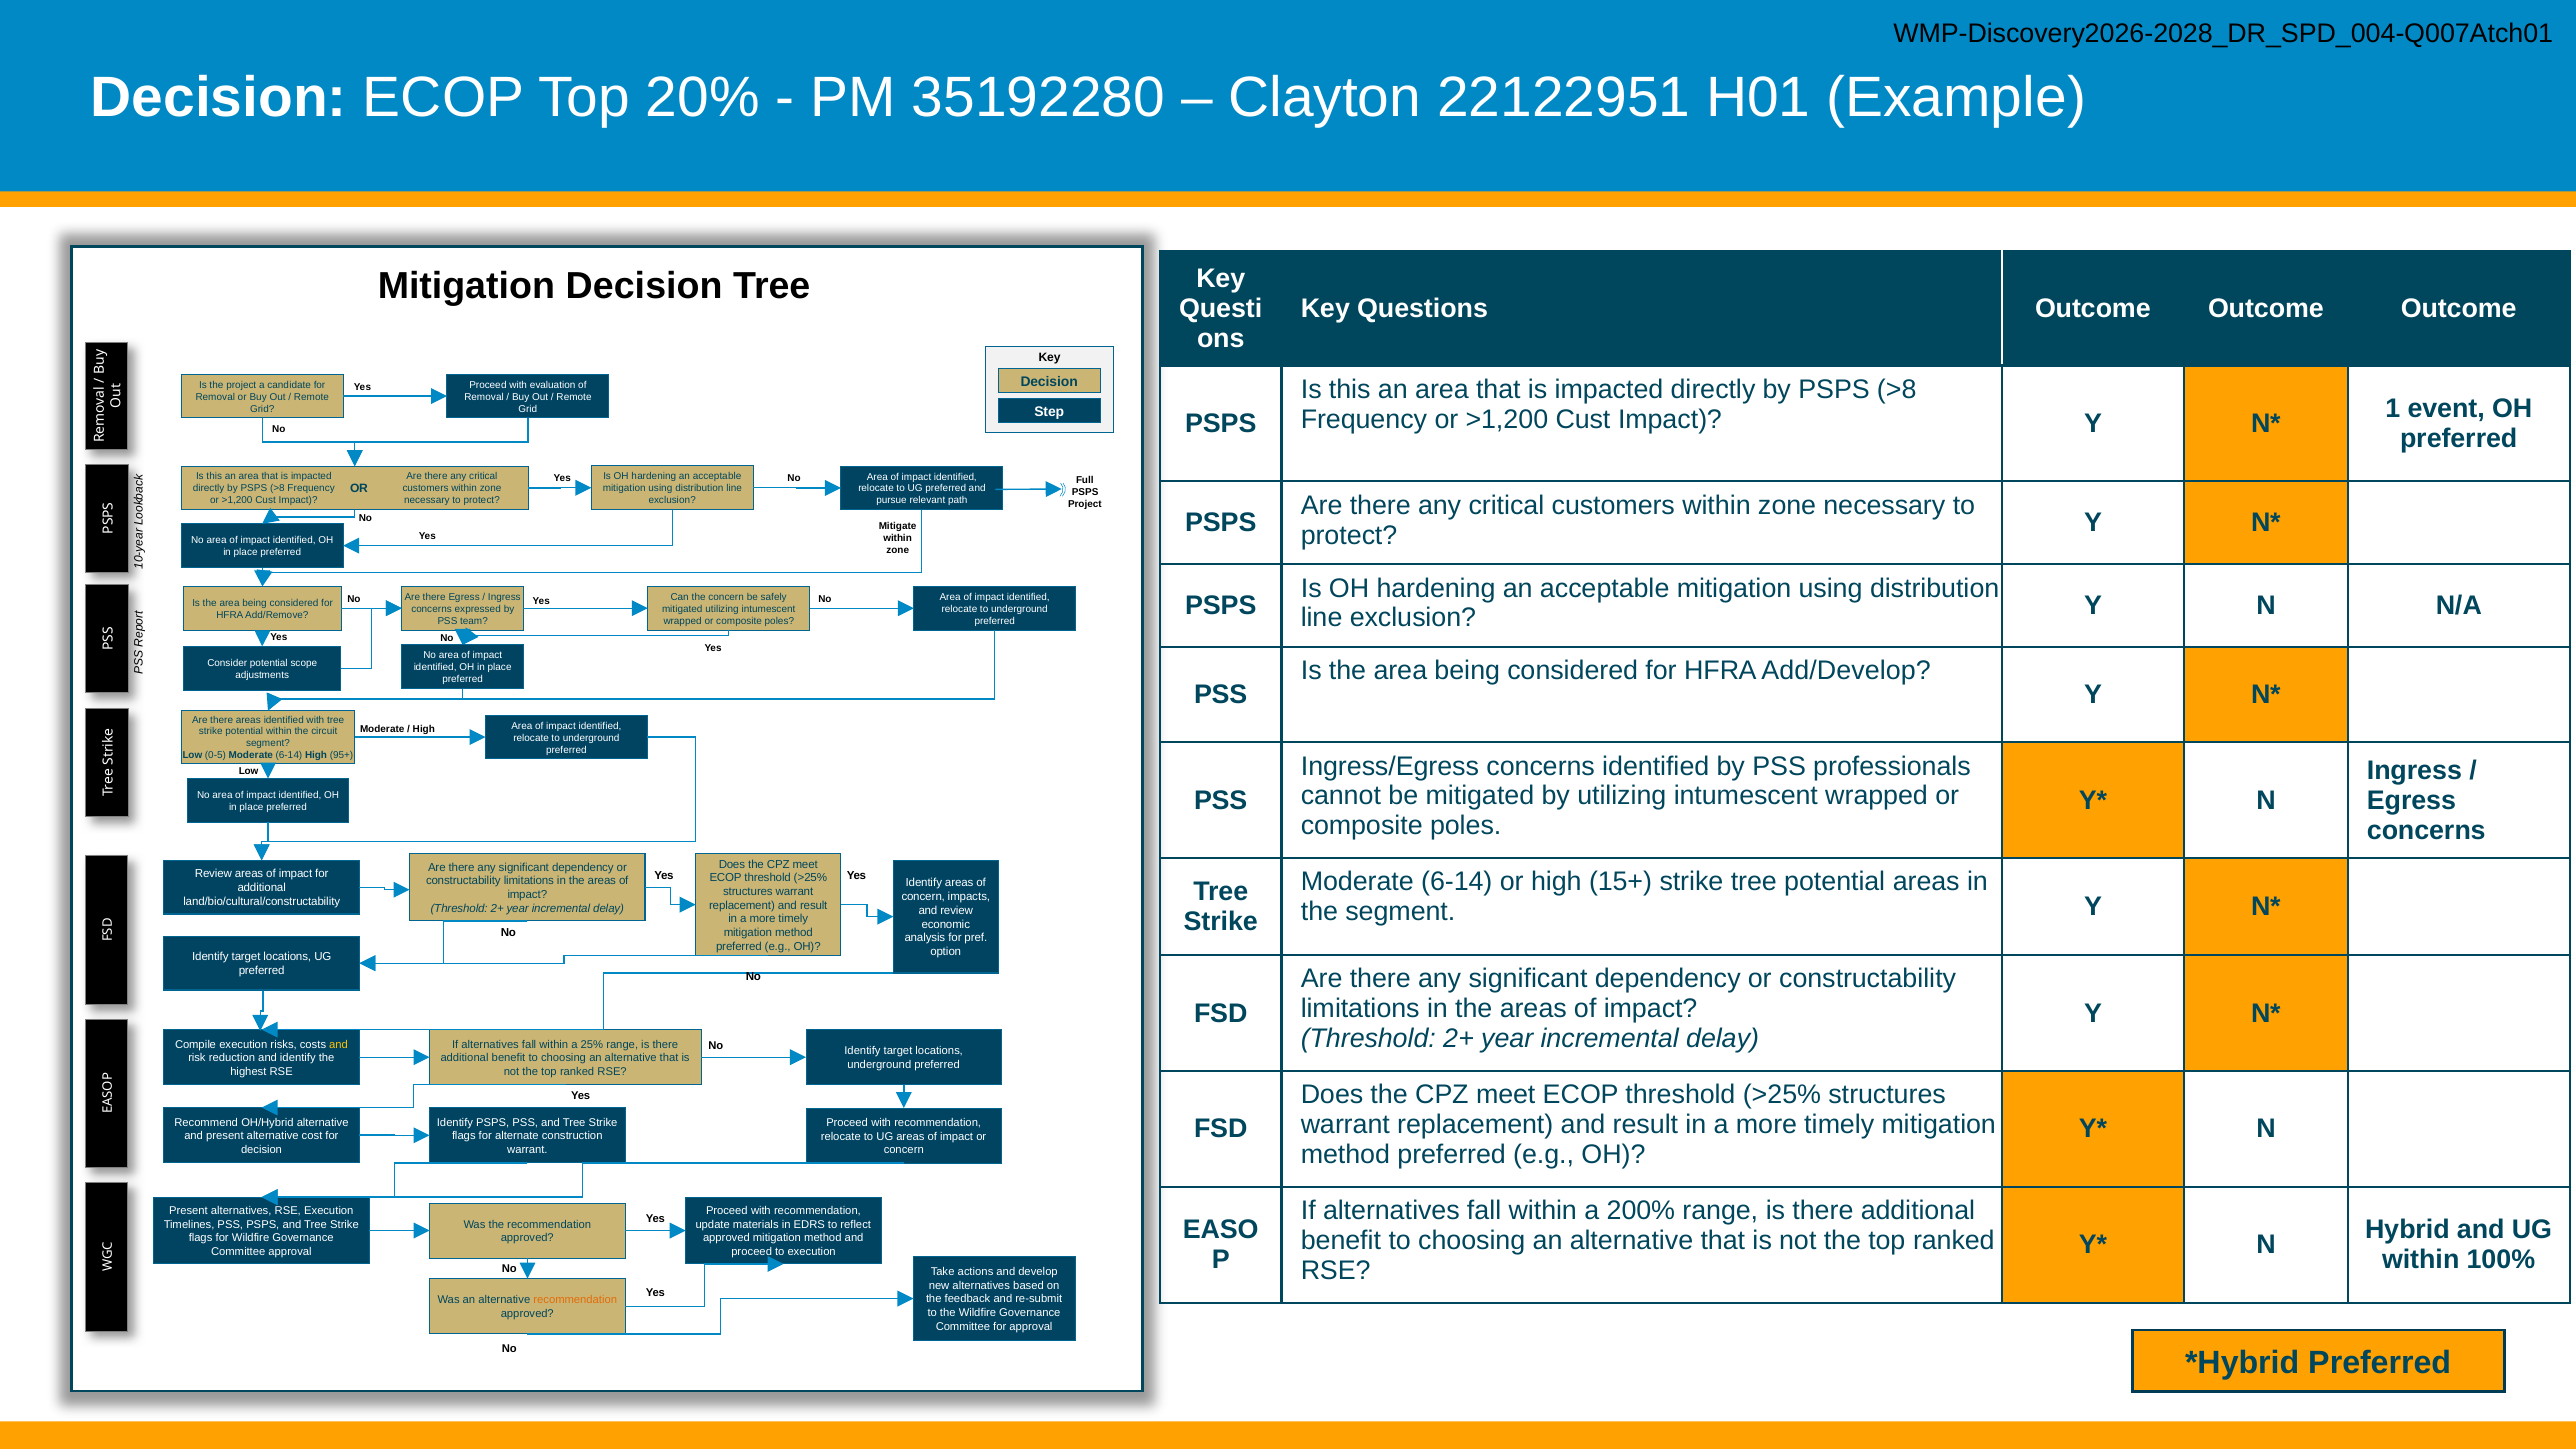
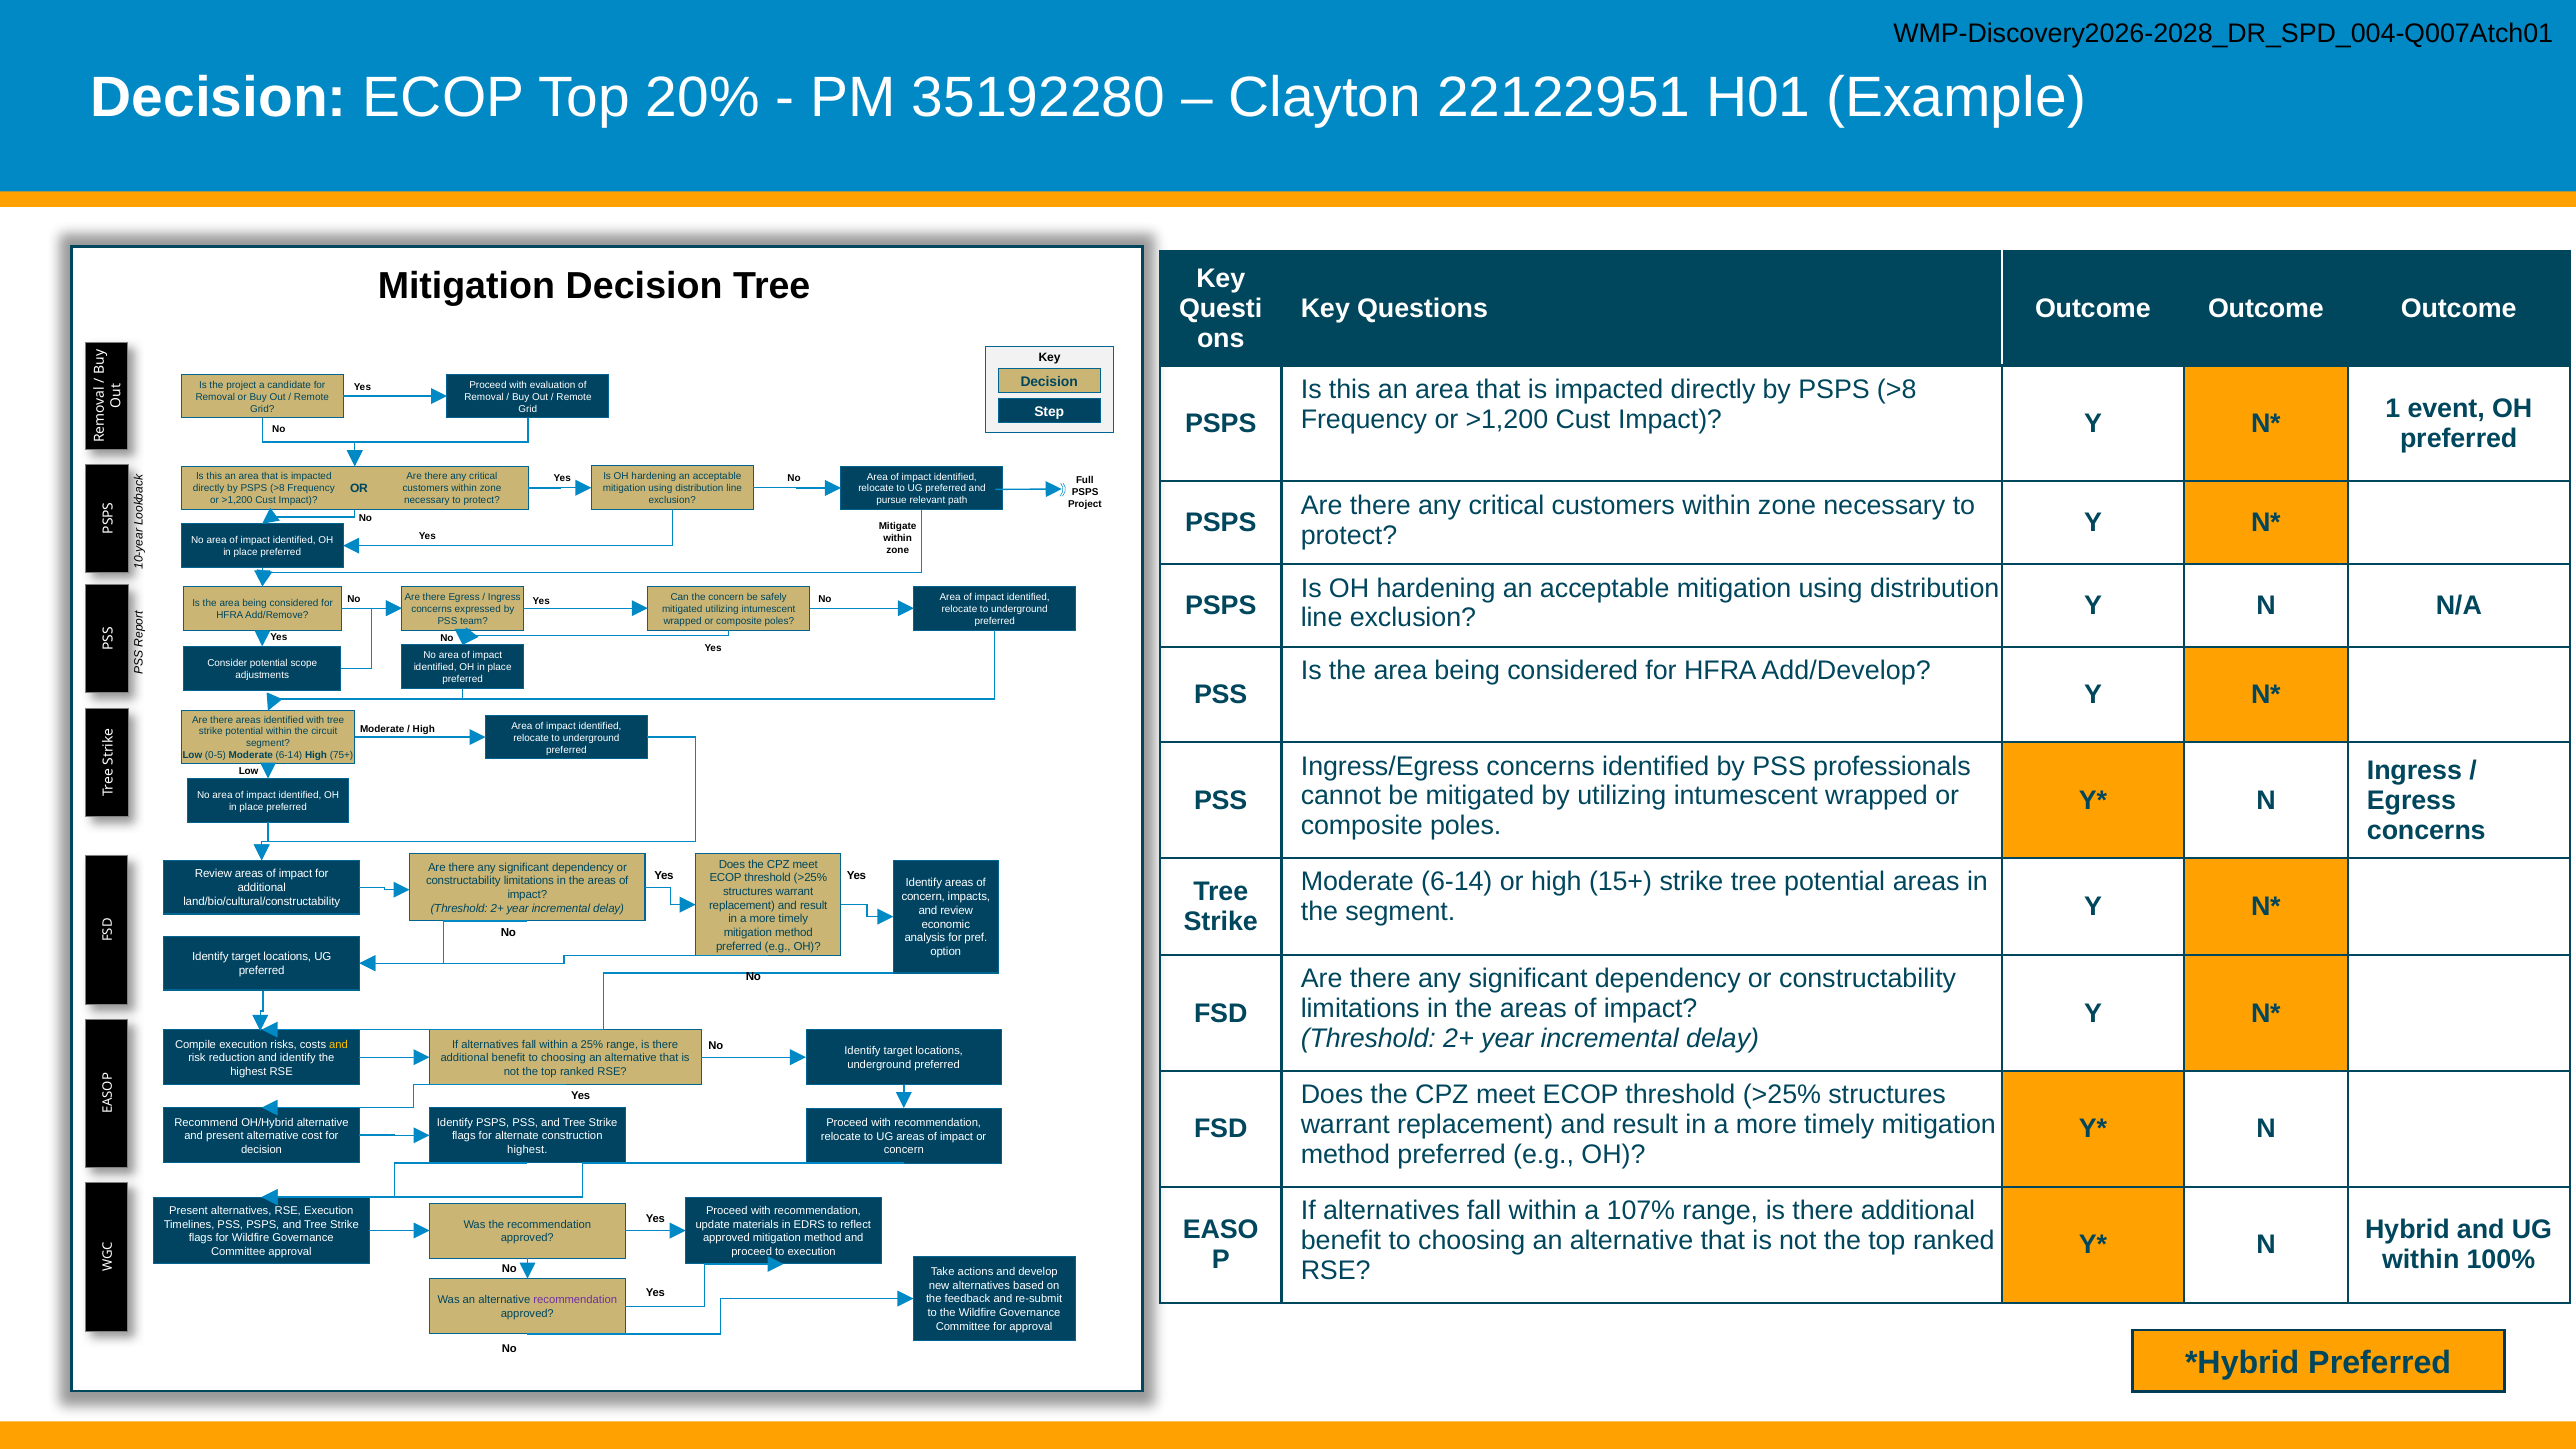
95+: 95+ -> 75+ (341, 756)
warrant: warrant -> highest (527, 1150)
200%: 200% -> 107% (1641, 1211)
recommendation colour: orange -> purple (575, 1300)
